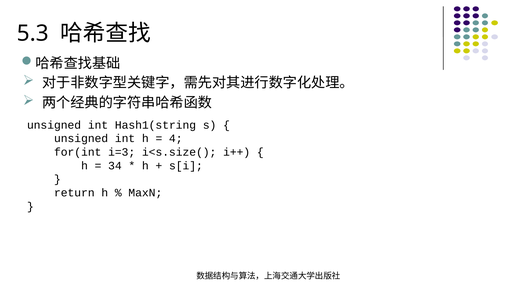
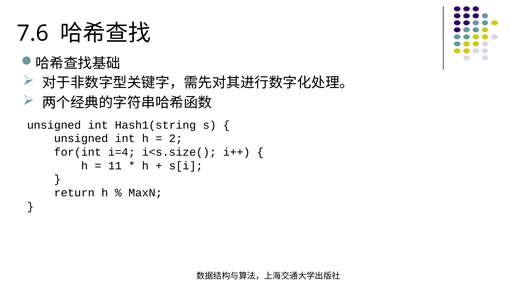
5.3: 5.3 -> 7.6 (33, 34)
4: 4 -> 2 (176, 139)
i=3: i=3 -> i=4 (122, 152)
34: 34 -> 11 (115, 166)
